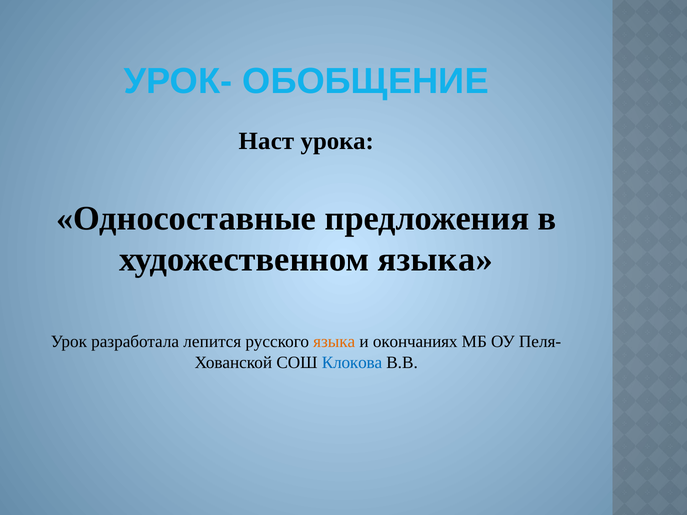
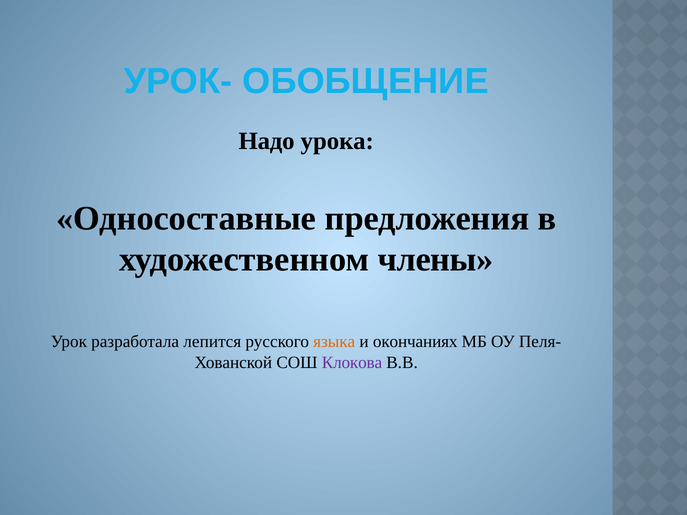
Наст: Наст -> Надо (267, 141)
художественном языка: языка -> члены (436, 260)
Клокова colour: blue -> purple (352, 363)
